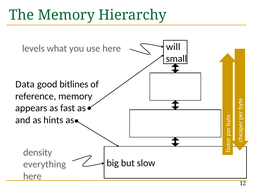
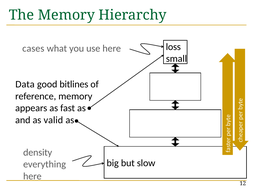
will: will -> loss (173, 47)
levels: levels -> cases (33, 48)
hints: hints -> valid (53, 120)
